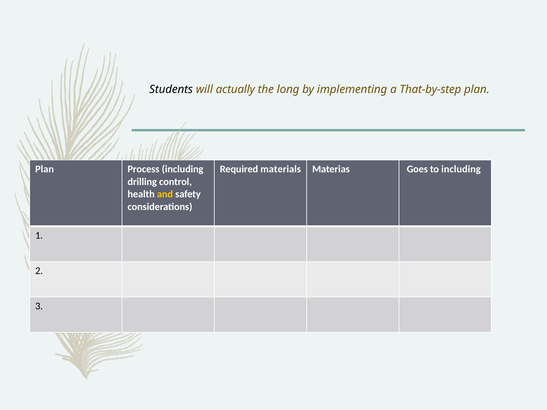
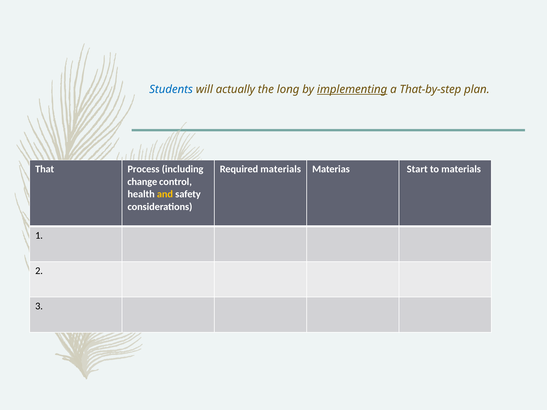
Students colour: black -> blue (171, 90)
implementing underline: none -> present (352, 90)
Plan: Plan -> That (45, 169)
Goes: Goes -> Start (417, 169)
to including: including -> materials (461, 169)
drilling: drilling -> change (142, 182)
